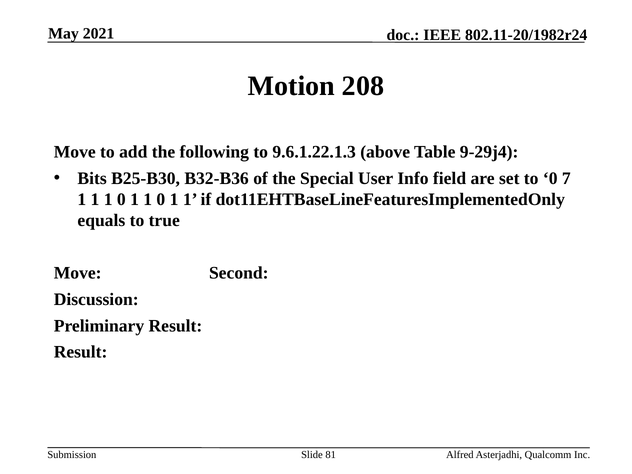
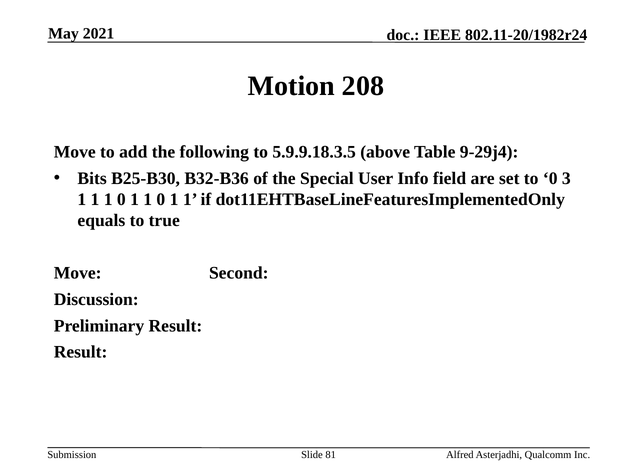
9.6.1.22.1.3: 9.6.1.22.1.3 -> 5.9.9.18.3.5 (314, 152)
7: 7 -> 3 (566, 178)
